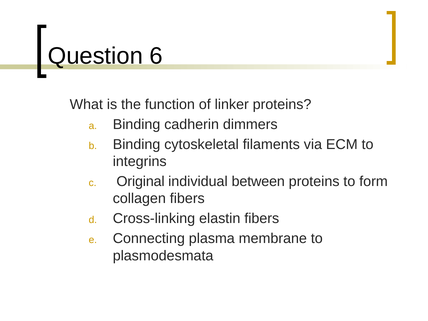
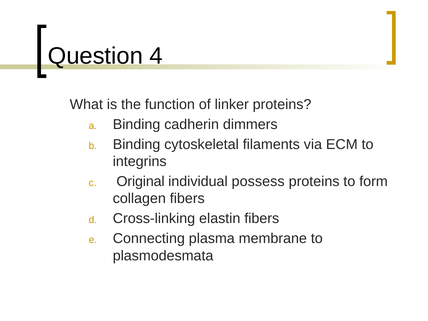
6: 6 -> 4 (156, 56)
between: between -> possess (258, 181)
